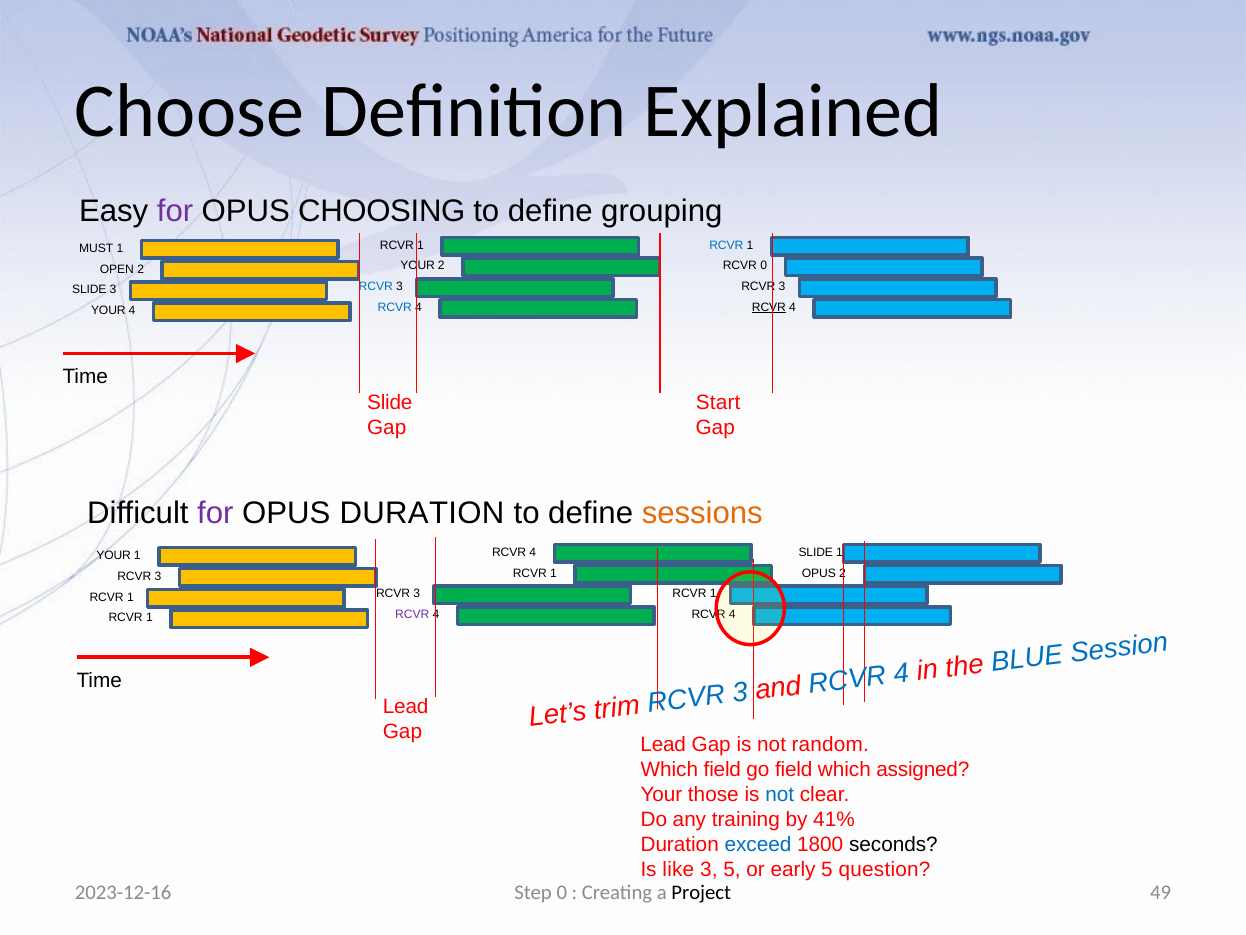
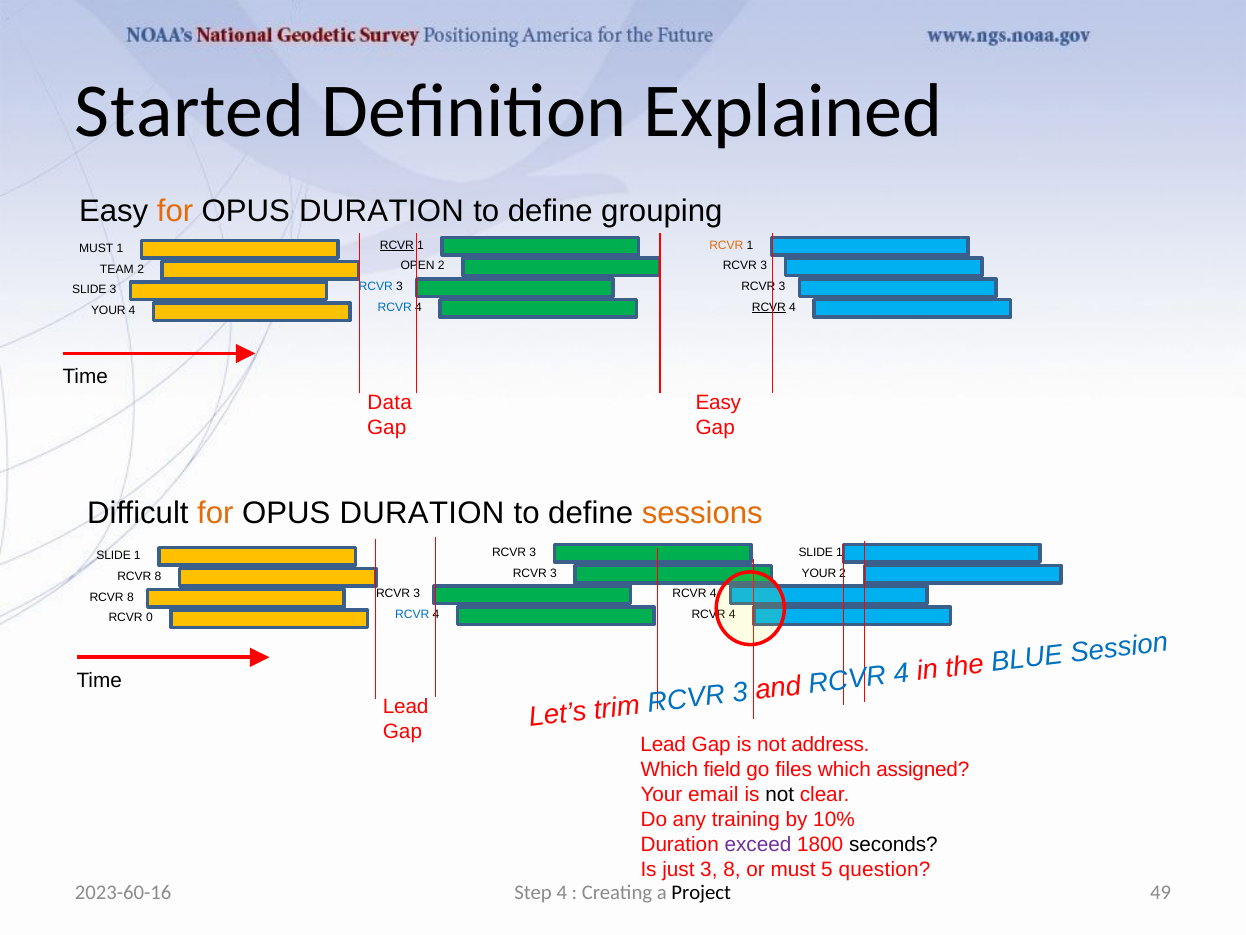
Choose: Choose -> Started (190, 111)
for colour: purple -> orange (175, 211)
CHOOSING: CHOOSING -> DURATION (381, 211)
RCVR underline: none -> present (397, 245)
RCVR colour: blue -> orange (726, 245)
YOUR: YOUR -> OPEN (418, 266)
0: 0 -> 3 (764, 266)
OPEN: OPEN -> TEAM (117, 269)
Start: Start -> Easy (718, 403)
Slide: Slide -> Data (390, 403)
for colour: purple -> orange (215, 513)
4: 4 -> 3 (533, 552)
YOUR: YOUR -> SLIDE (114, 555)
1: 1 -> 3 (554, 573)
OPUS: OPUS -> YOUR (819, 573)
3: 3 -> 8 (158, 576)
1: 1 -> 4 (713, 593)
1: 1 -> 8 (130, 597)
RCVR colour: purple -> blue (412, 614)
1: 1 -> 0 (149, 617)
random: random -> address (830, 744)
go field: field -> files (794, 769)
those: those -> email (713, 794)
not colour: blue -> black (780, 794)
41%: 41% -> 10% (834, 819)
exceed colour: blue -> purple (758, 844)
like: like -> just (678, 869)
3 5: 5 -> 8 (732, 869)
or early: early -> must (793, 869)
2023-12-16: 2023-12-16 -> 2023-60-16 (123, 892)
Step 0: 0 -> 4 (562, 892)
